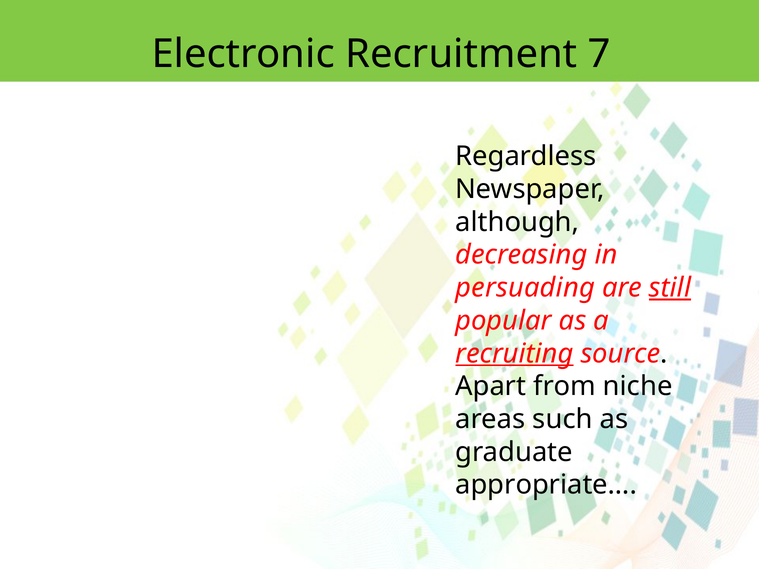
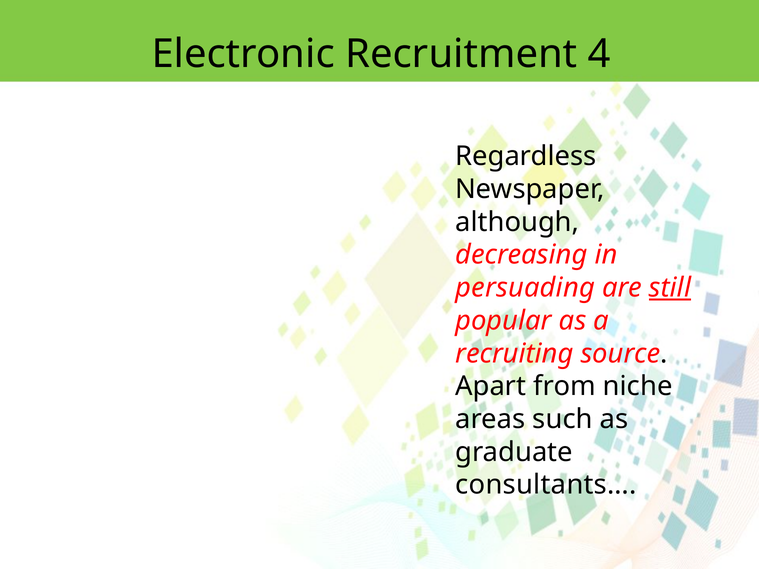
7: 7 -> 4 (599, 54)
recruiting underline: present -> none (514, 354)
appropriate…: appropriate… -> consultants… (546, 485)
